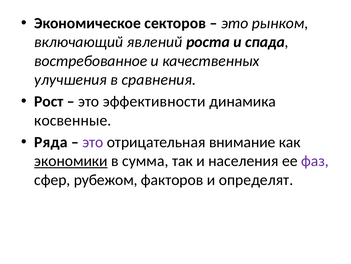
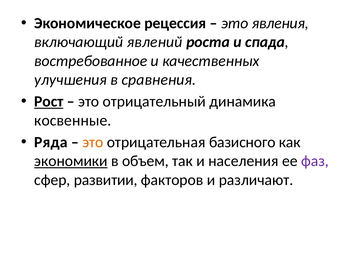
секторов: секторов -> рецессия (175, 23)
рынком: рынком -> явления (280, 23)
Рост underline: none -> present (49, 101)
эффективности: эффективности -> отрицательный (154, 101)
это colour: purple -> orange (93, 142)
внимание: внимание -> базисного (242, 142)
сумма: сумма -> объем (145, 161)
рубежом: рубежом -> развитии (106, 179)
определят: определят -> различают (256, 179)
